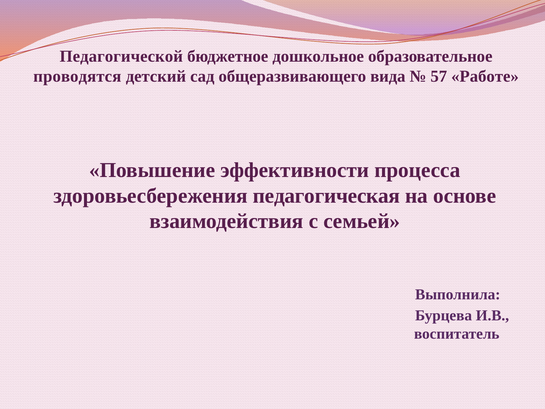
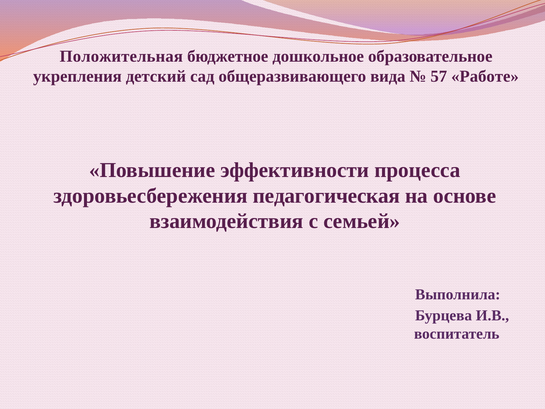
Педагогической: Педагогической -> Положительная (121, 56)
проводятся: проводятся -> укрепления (77, 76)
